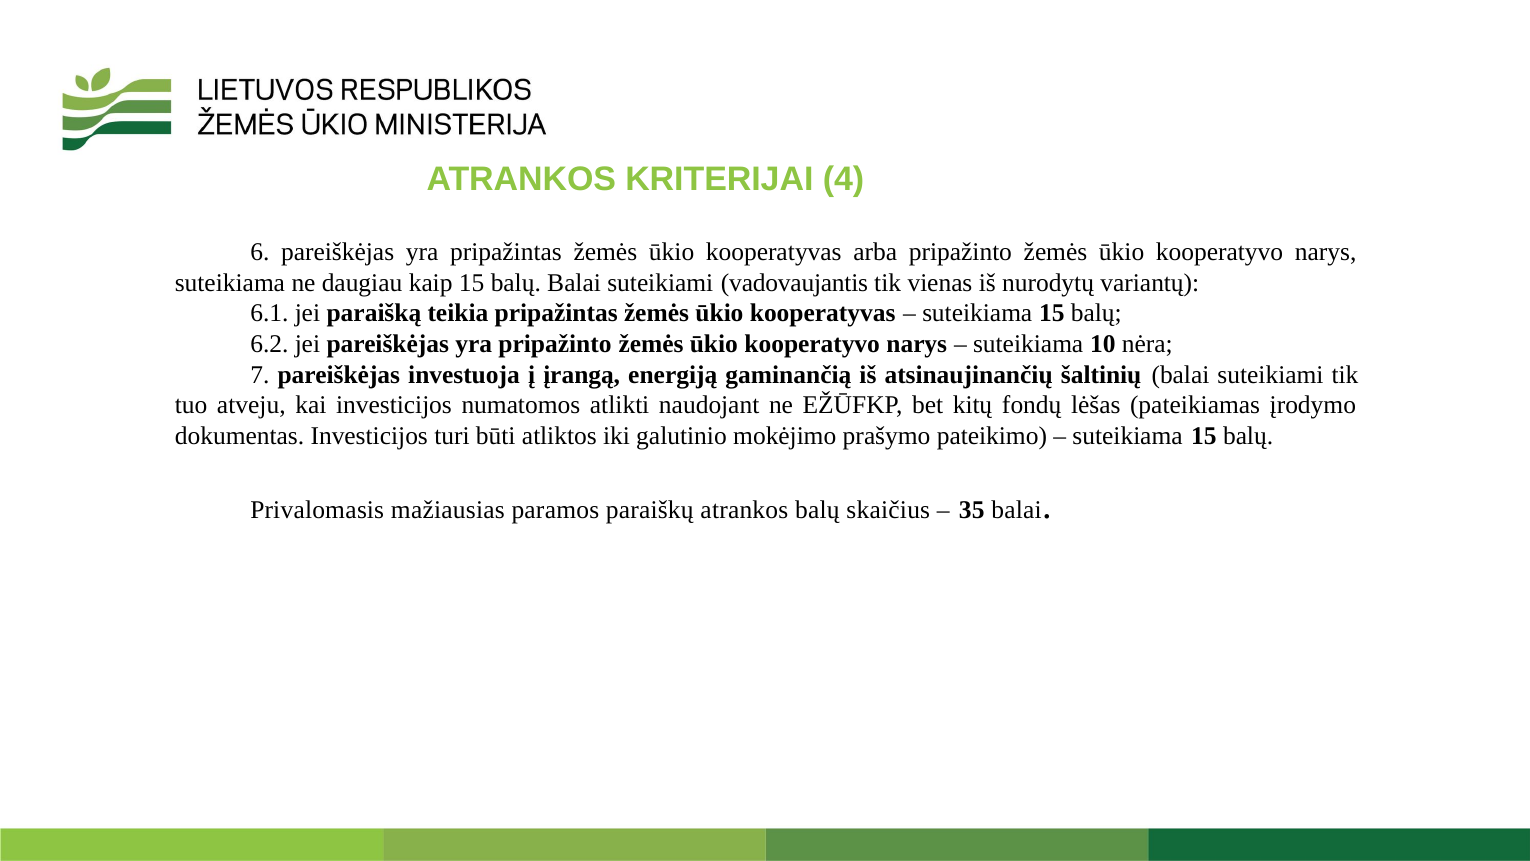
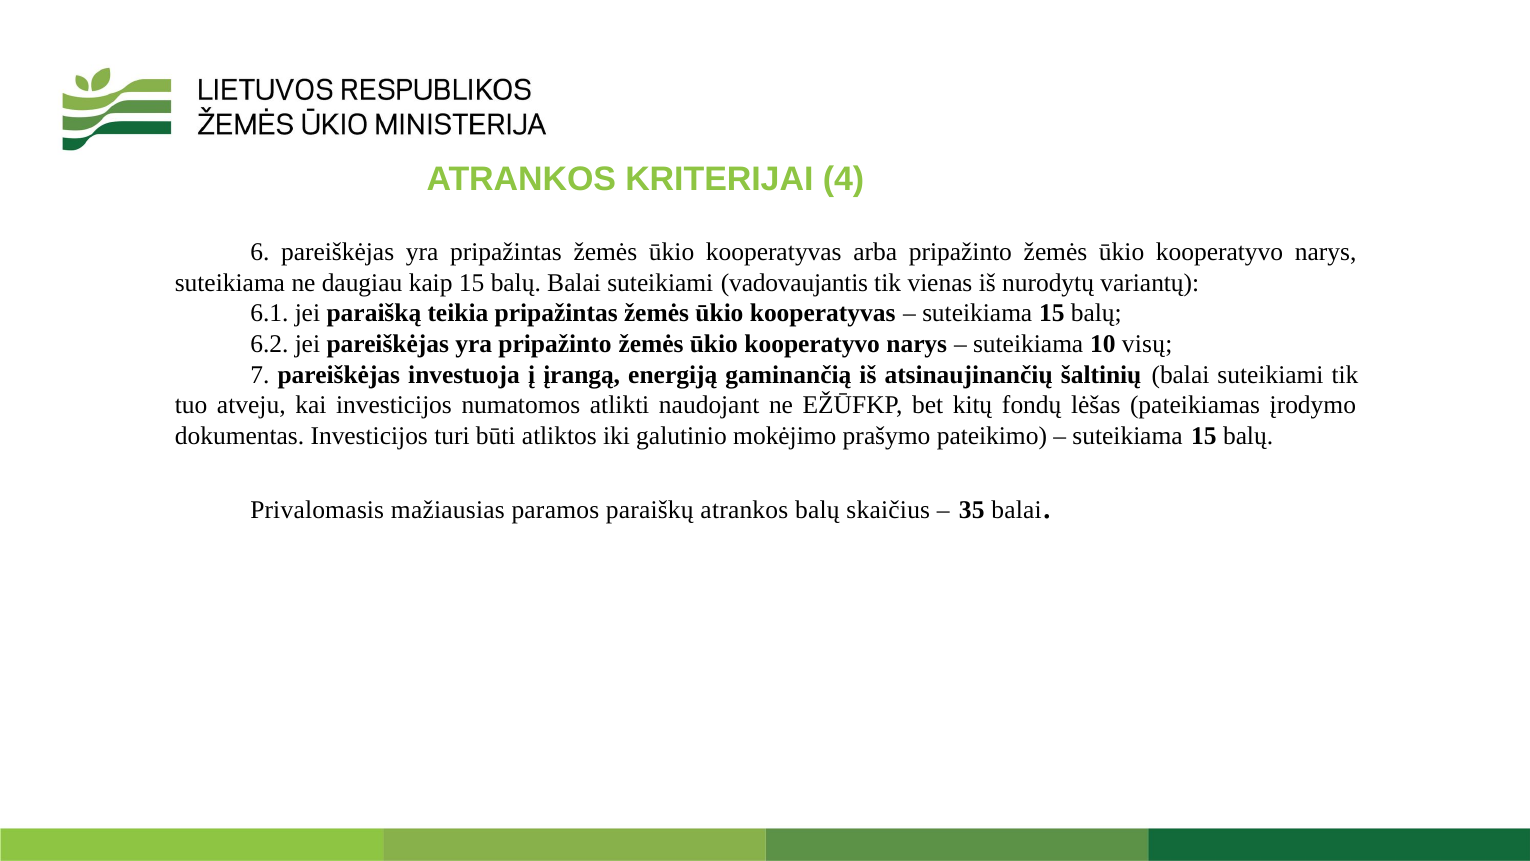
nėra: nėra -> visų (1147, 344)
